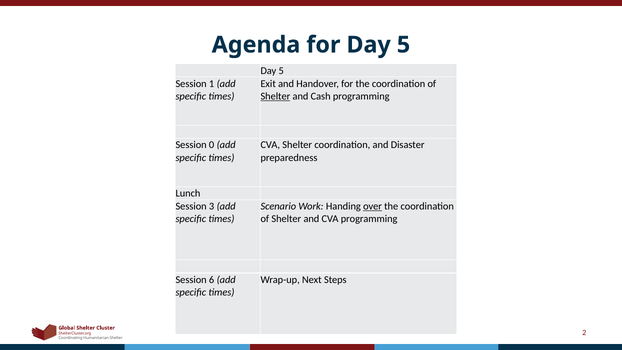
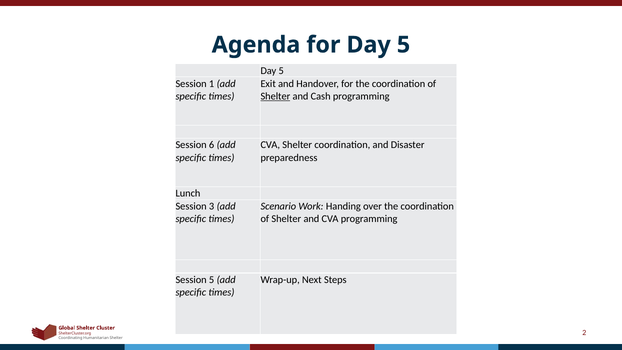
0: 0 -> 6 (212, 145)
over underline: present -> none (373, 206)
Session 6: 6 -> 5 (212, 280)
